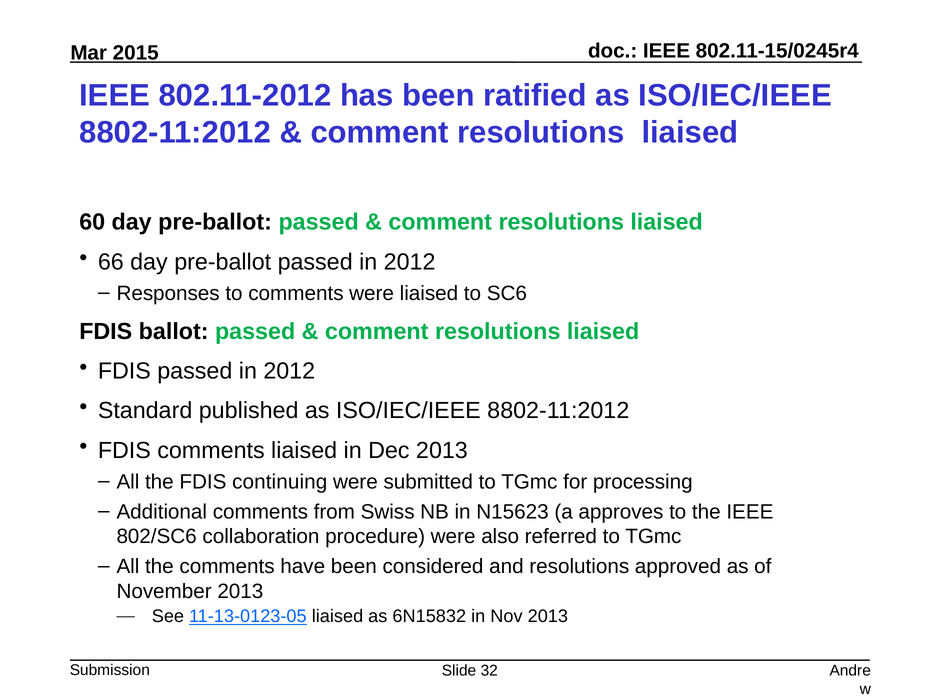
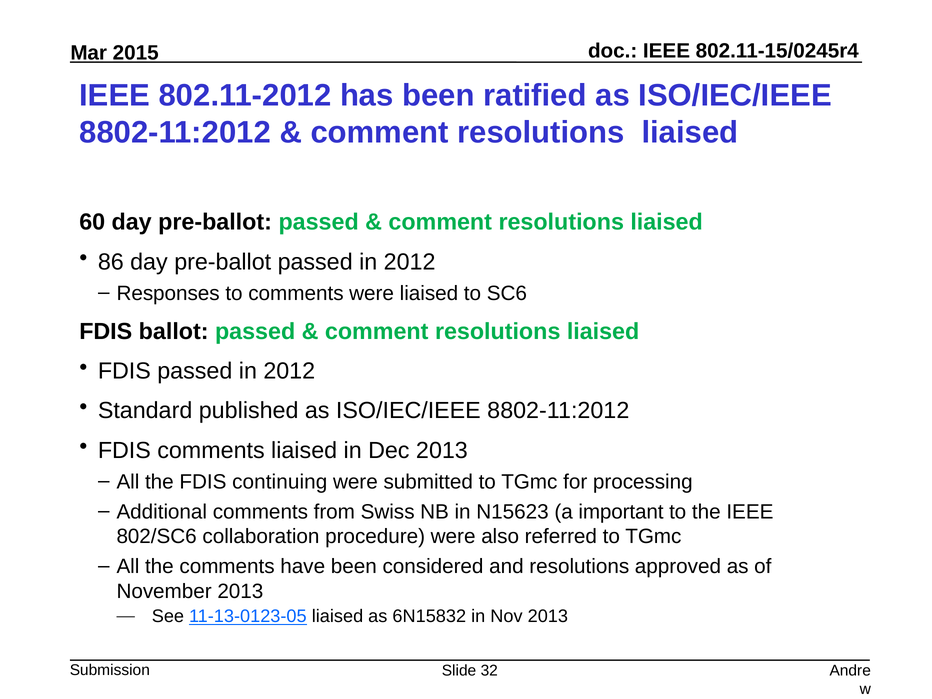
66: 66 -> 86 (111, 262)
approves: approves -> important (621, 512)
